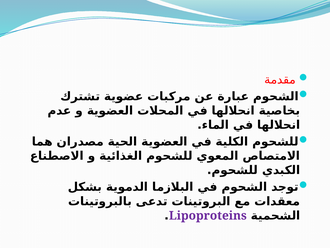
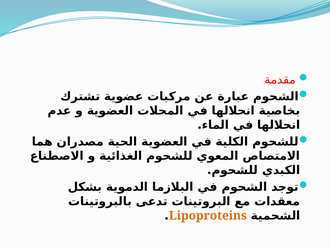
Lipoproteins colour: purple -> orange (208, 215)
